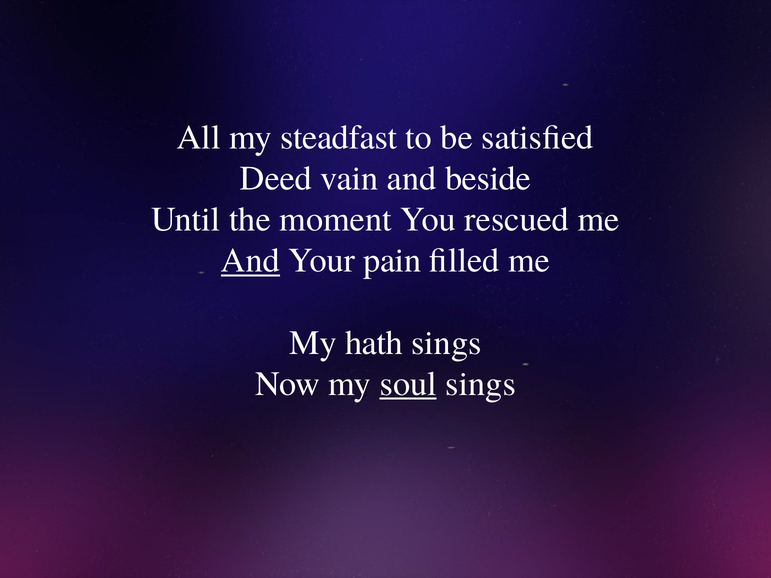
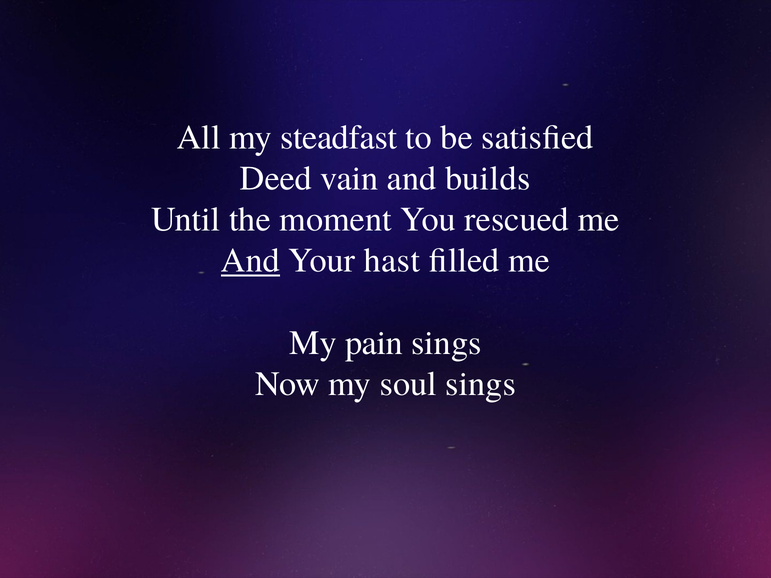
beside: beside -> builds (488, 178)
pain: pain -> hast (392, 261)
hath: hath -> pain (374, 343)
soul underline: present -> none (408, 384)
